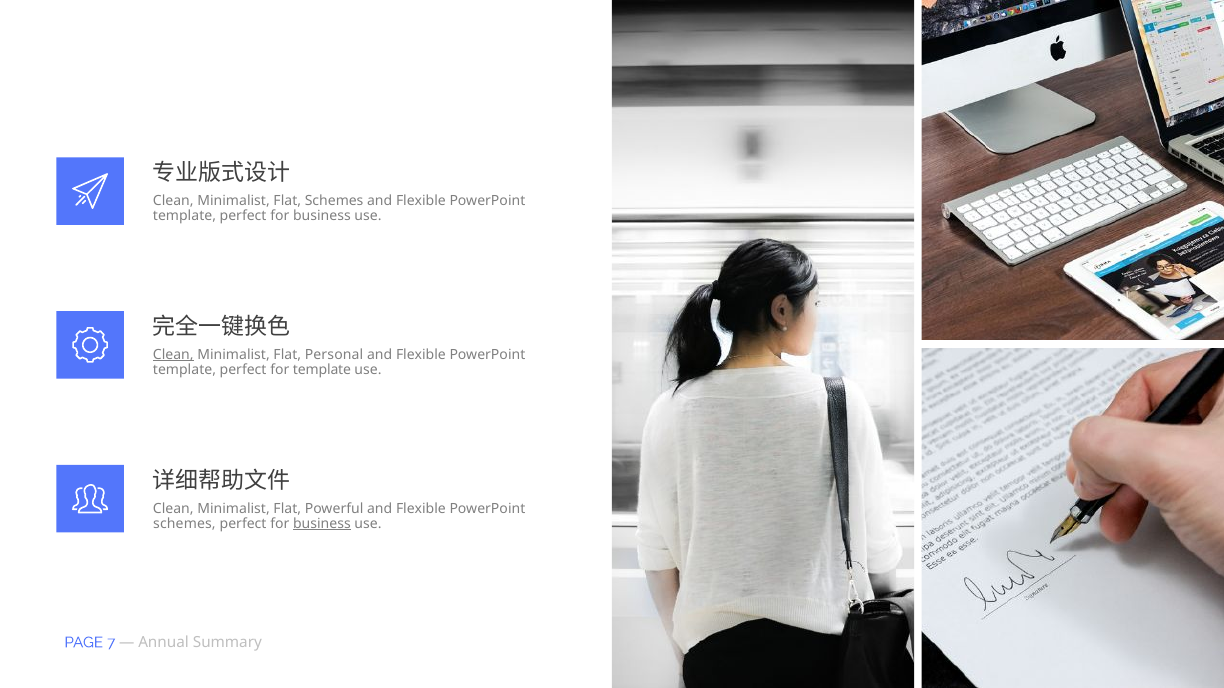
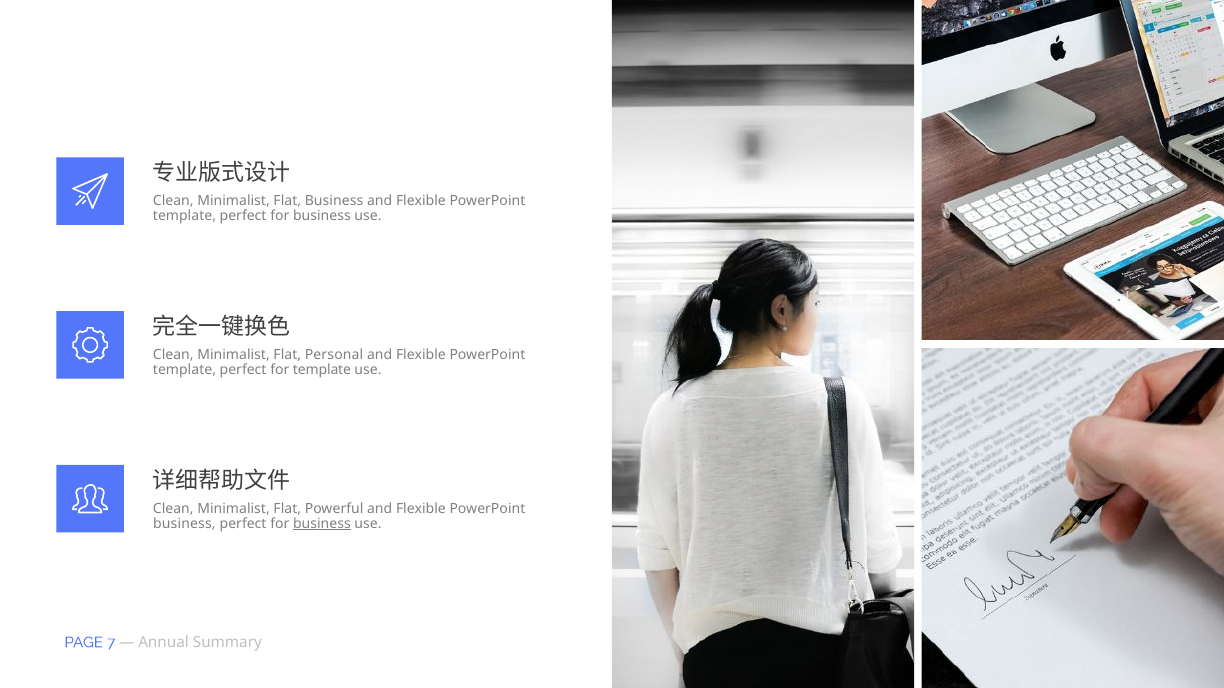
Flat Schemes: Schemes -> Business (334, 201)
Clean underline: present -> none (173, 355)
schemes: schemes -> business (184, 524)
